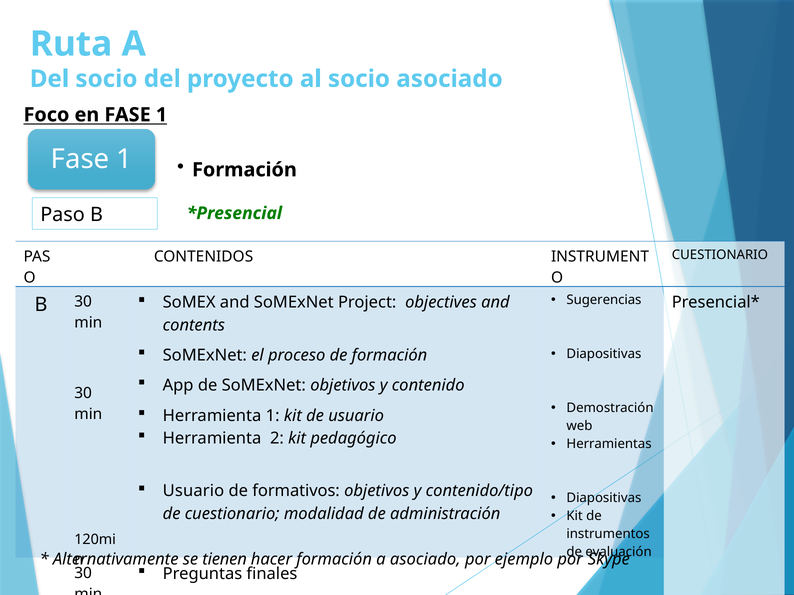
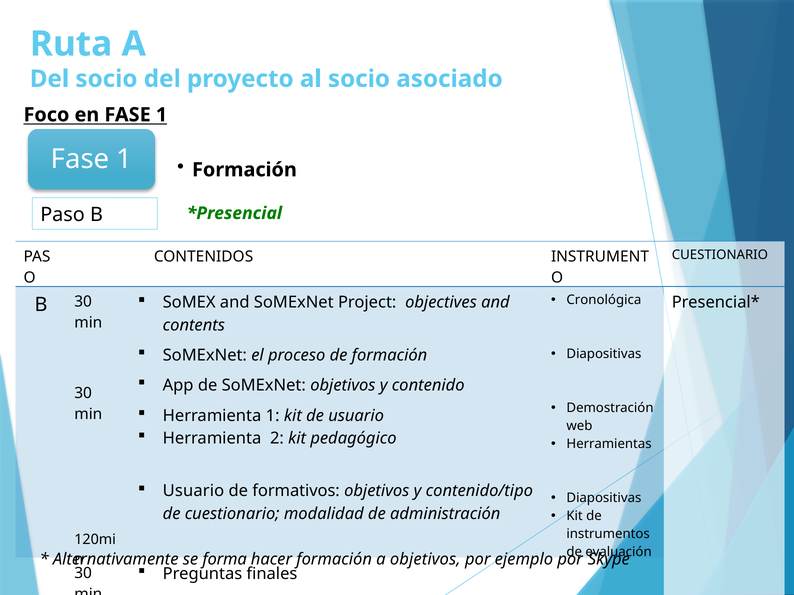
Sugerencias: Sugerencias -> Cronológica (604, 300)
tienen: tienen -> forma (225, 560)
a asociado: asociado -> objetivos (425, 560)
